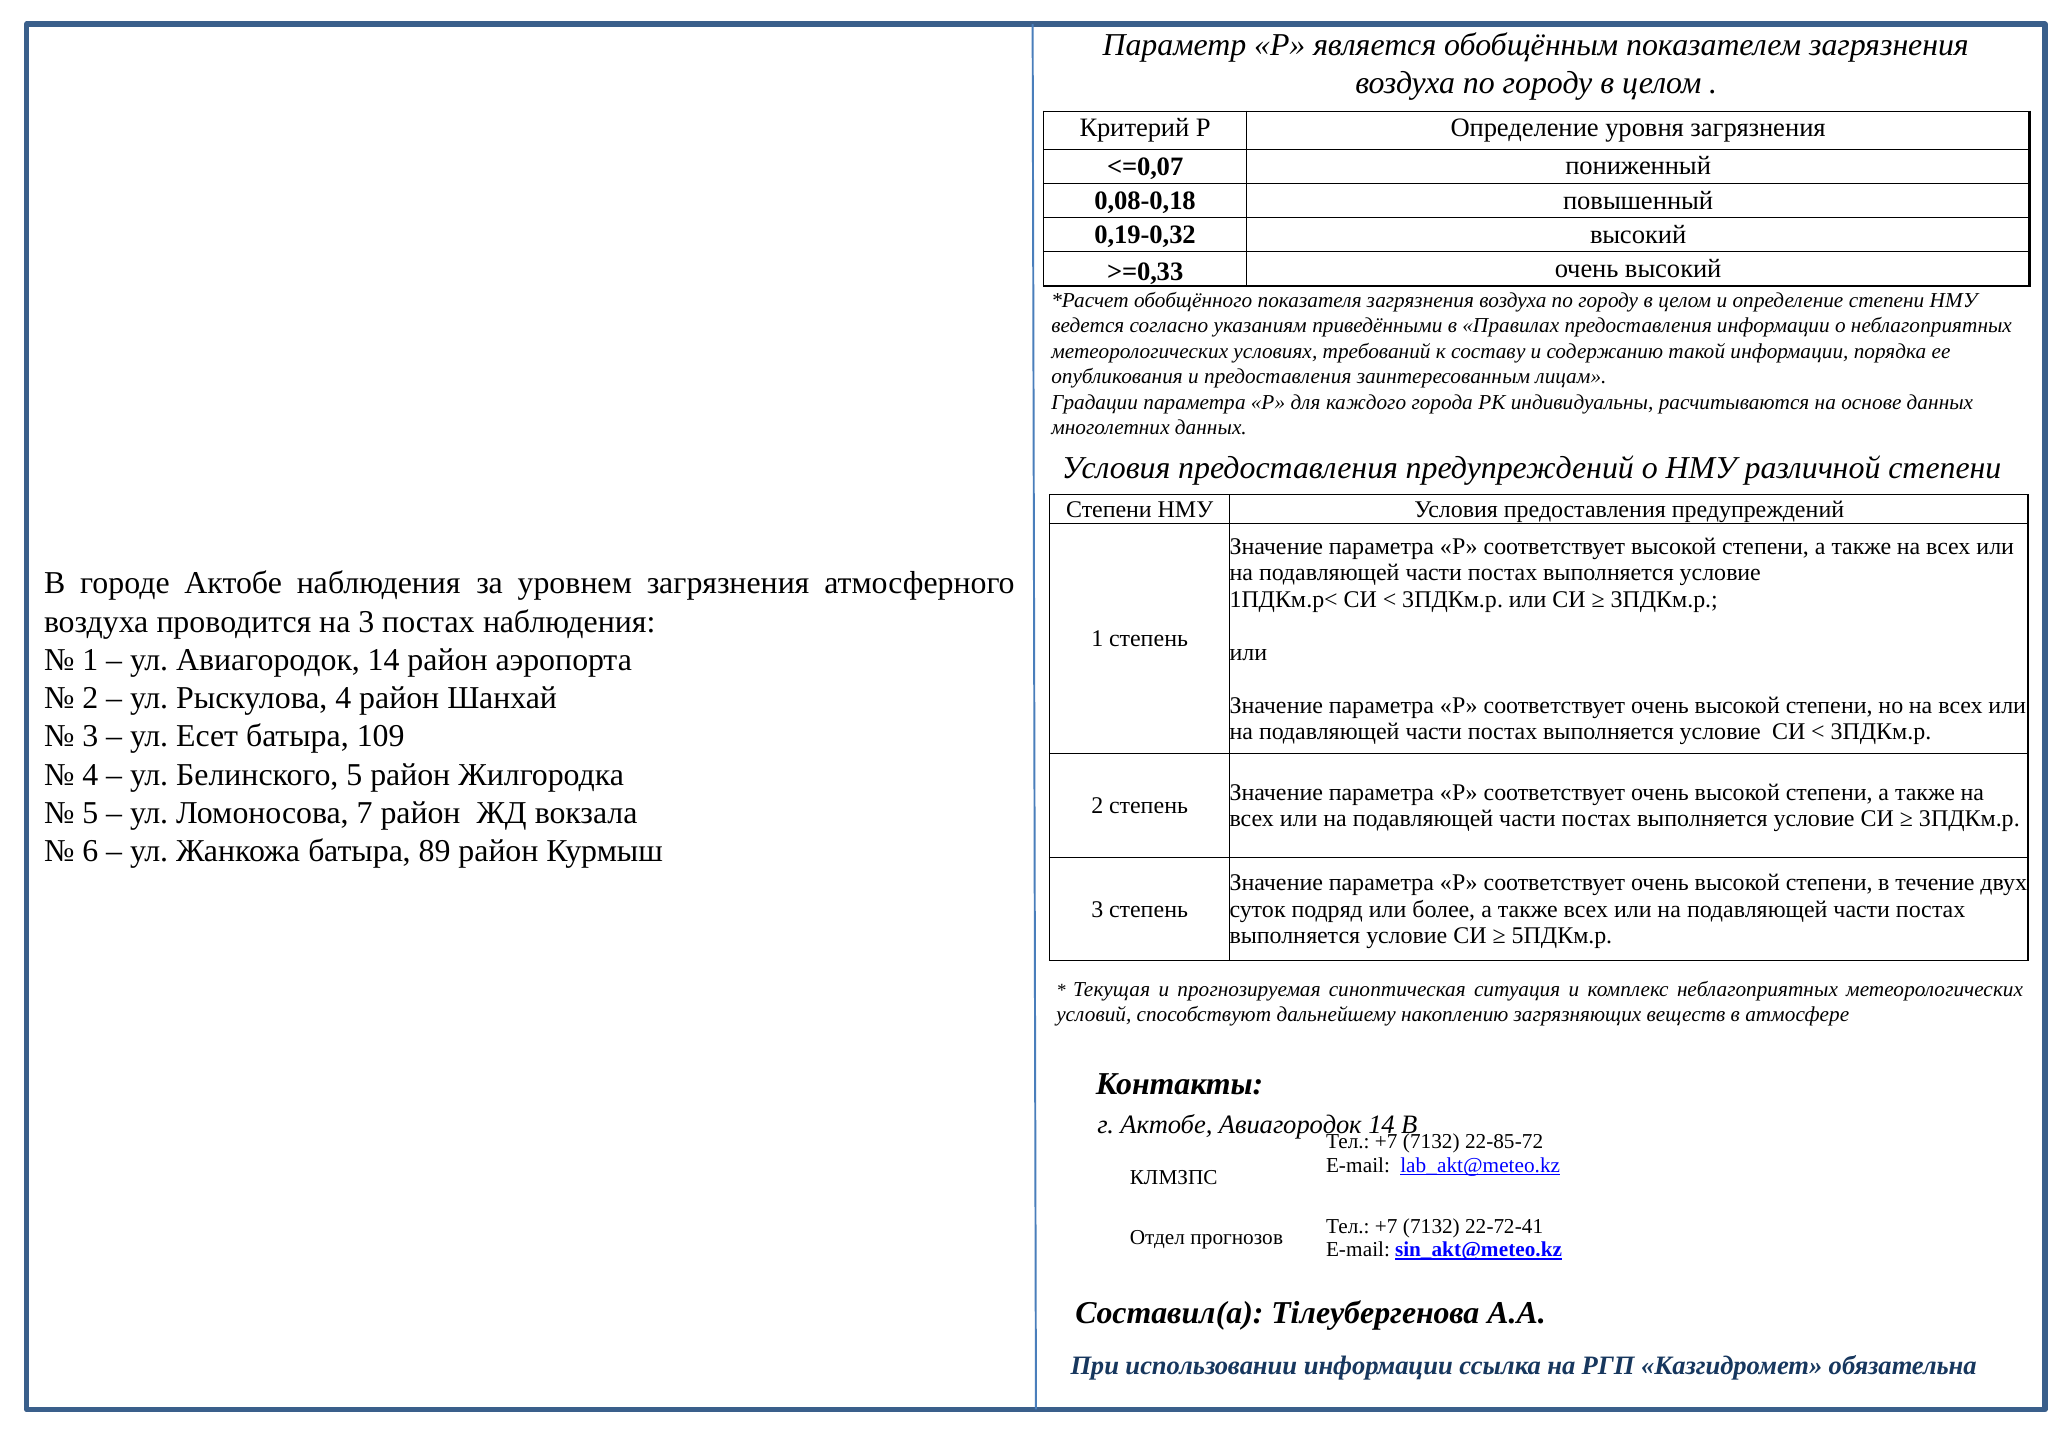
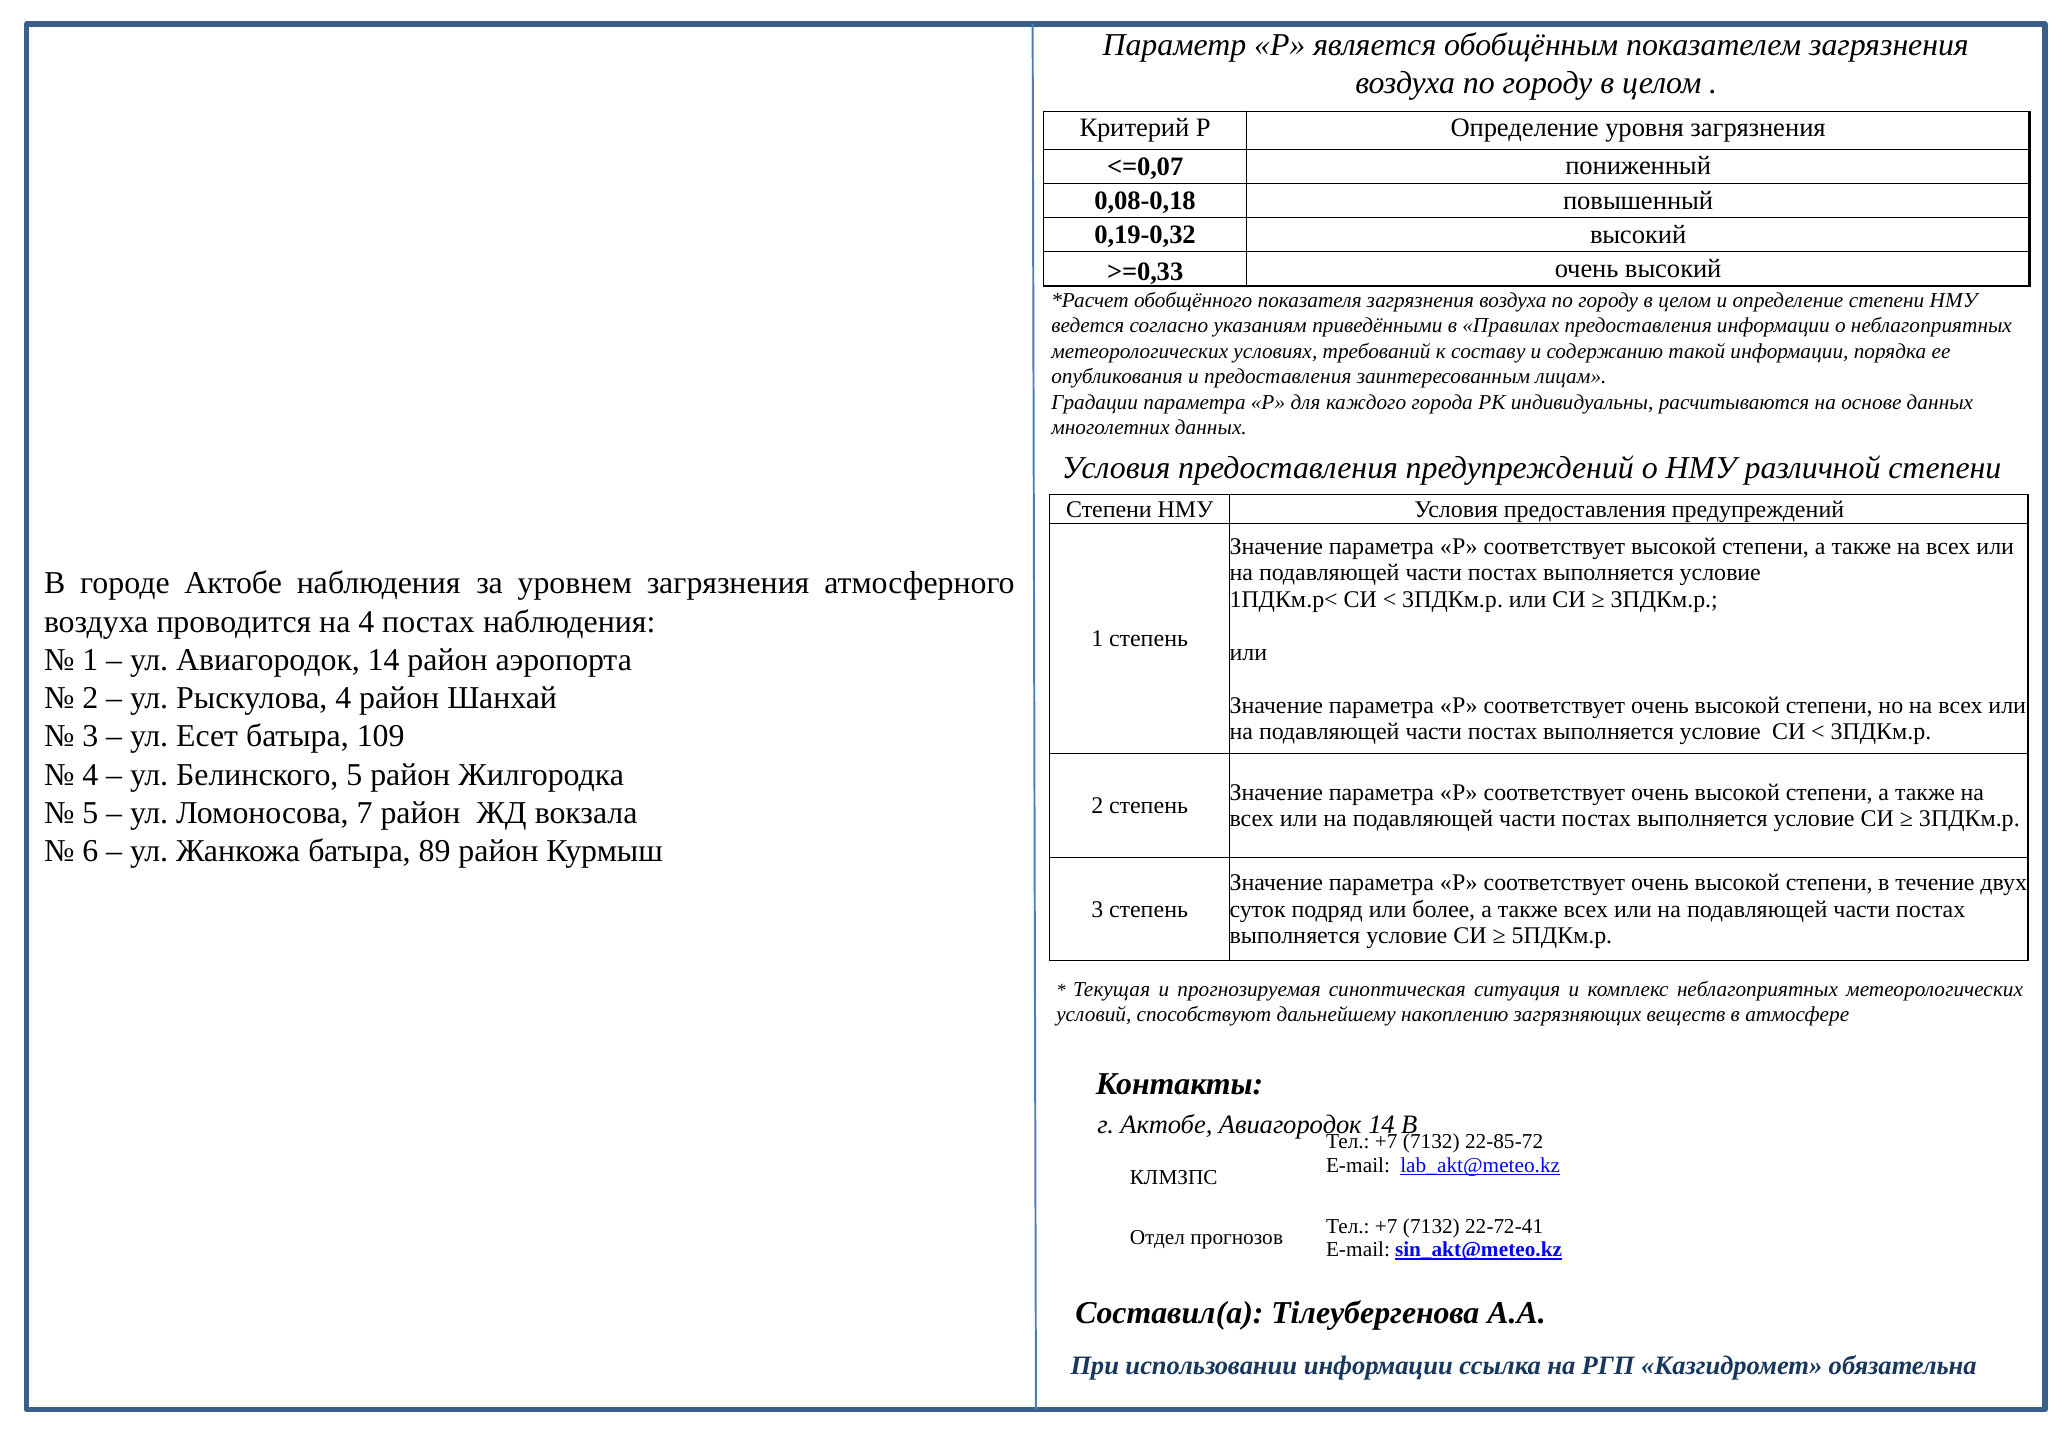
на 3: 3 -> 4 (366, 622)
